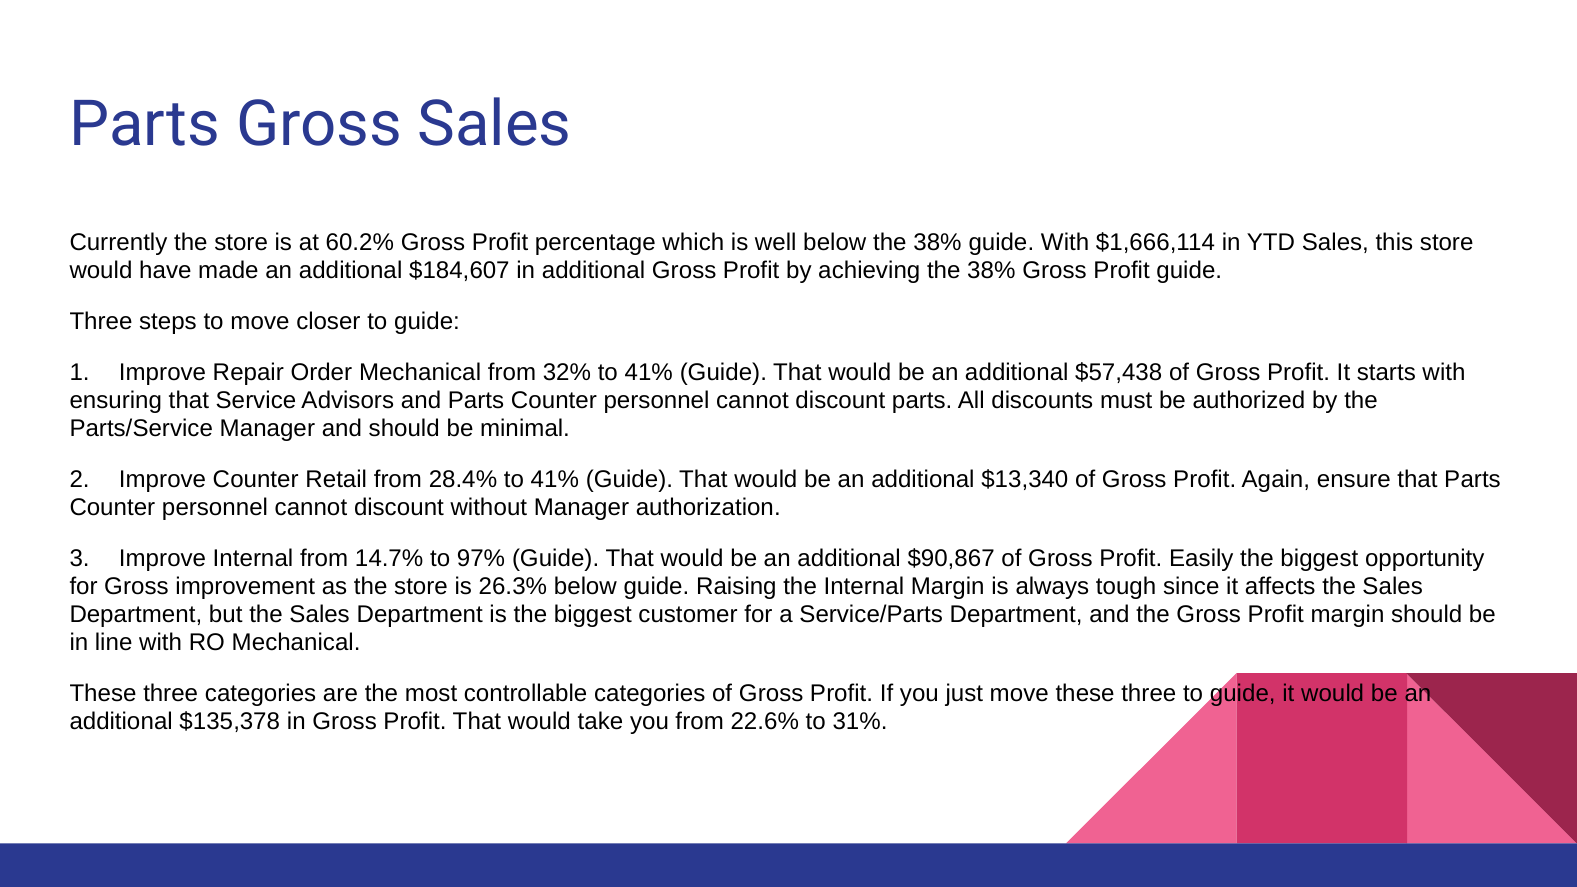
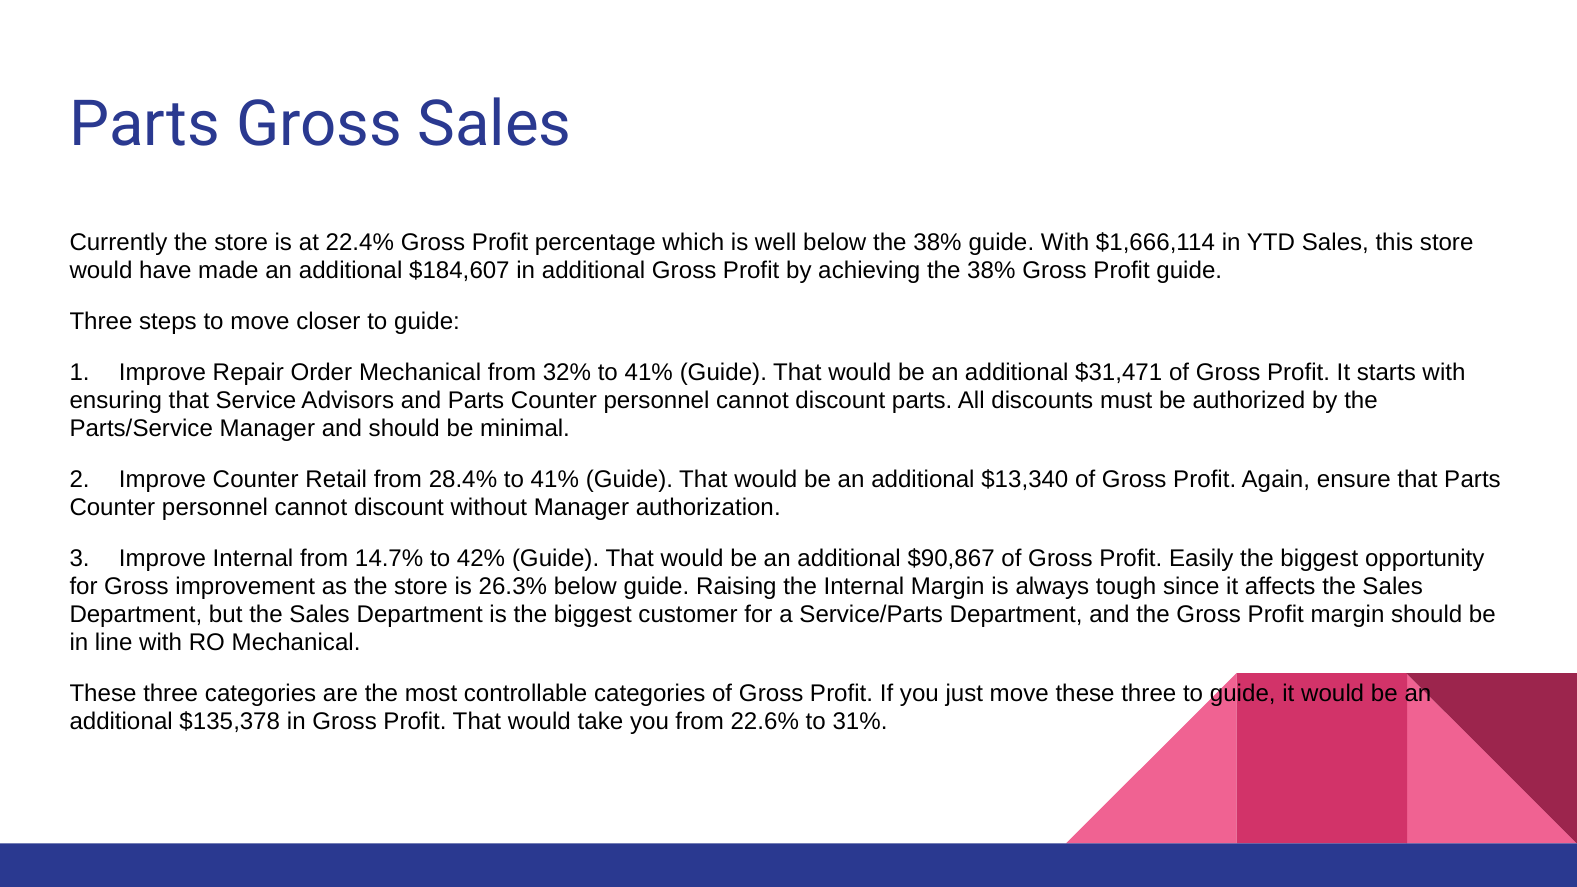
60.2%: 60.2% -> 22.4% (360, 243)
$57,438: $57,438 -> $31,471 (1119, 373)
97%: 97% -> 42% (481, 559)
